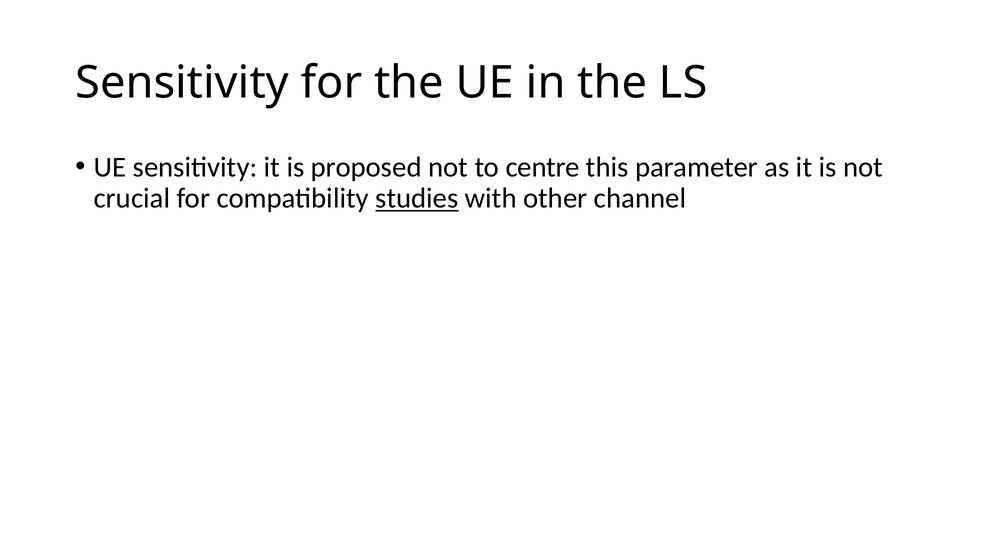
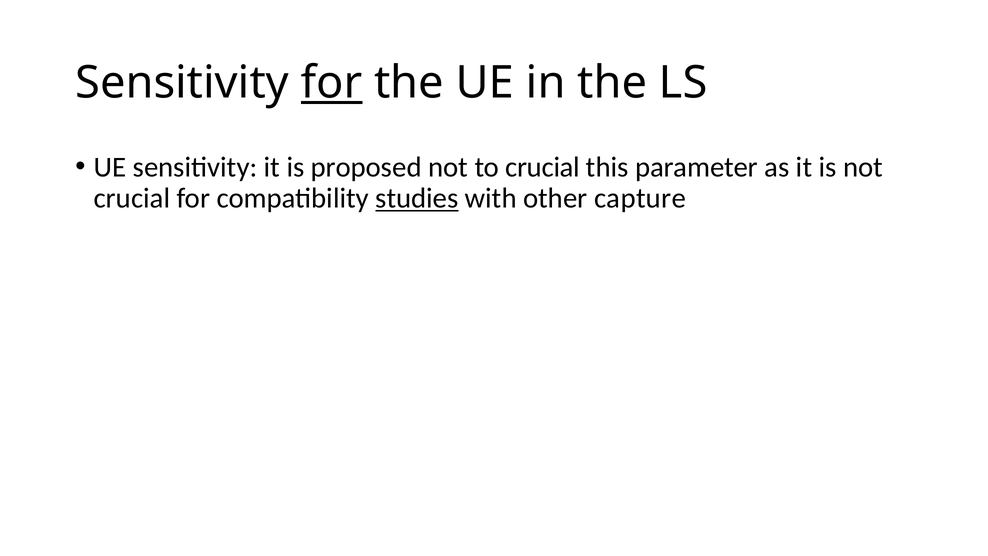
for underline: none -> present (332, 83)
to centre: centre -> crucial (543, 167)
channel: channel -> capture (640, 198)
